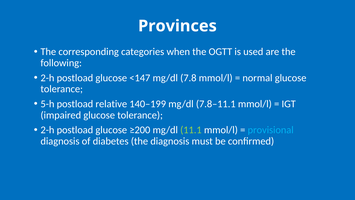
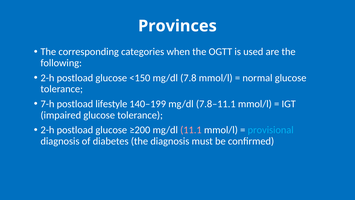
<147: <147 -> <150 (140, 78)
5-h: 5-h -> 7-h (47, 104)
relative: relative -> lifestyle (111, 104)
11.1 colour: light green -> pink (191, 130)
